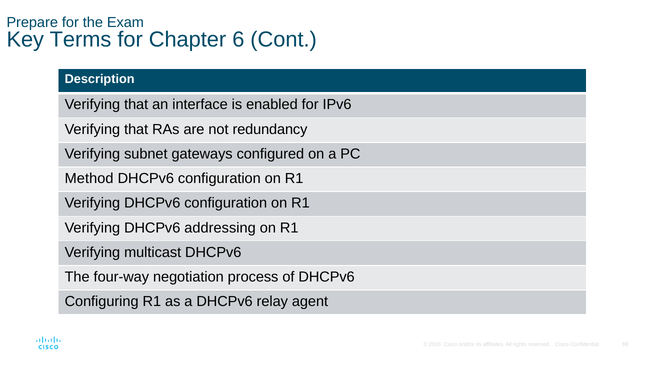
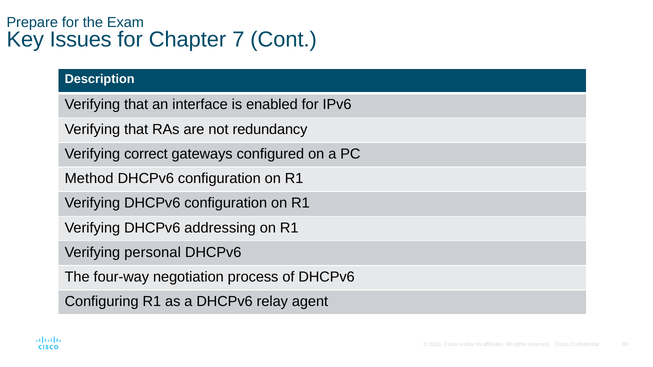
Terms: Terms -> Issues (81, 40)
6: 6 -> 7 (238, 40)
subnet: subnet -> correct (146, 154)
multicast: multicast -> personal (153, 253)
